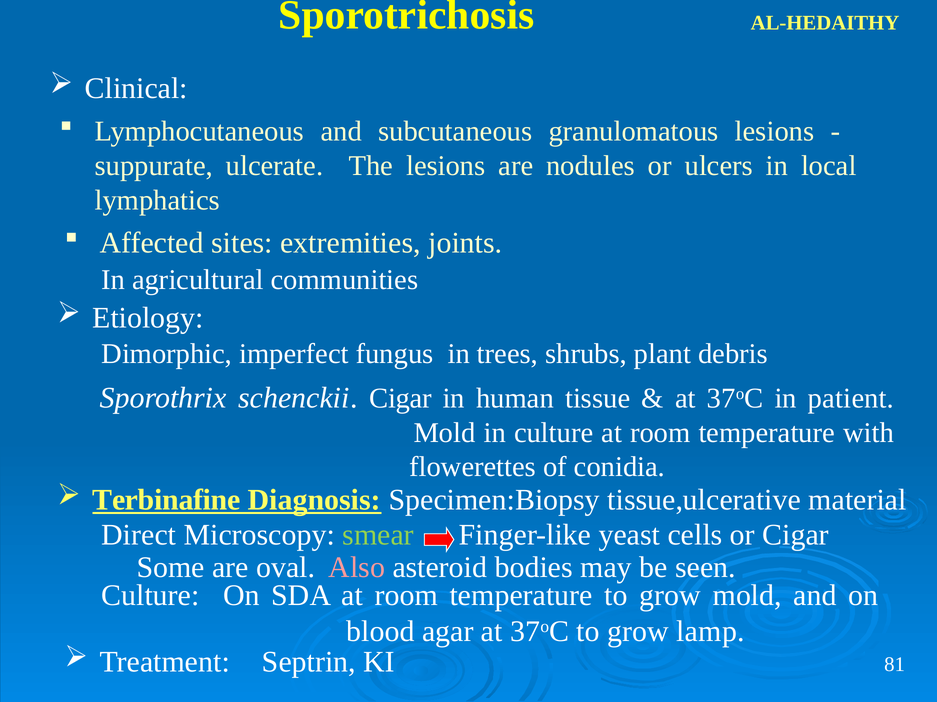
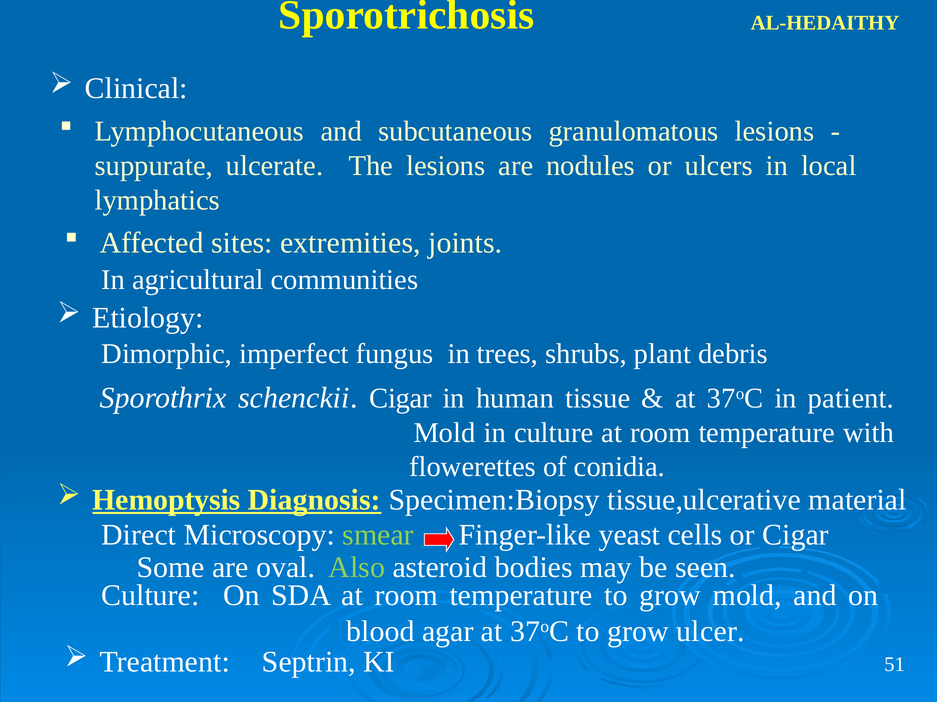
Terbinafine: Terbinafine -> Hemoptysis (166, 500)
Also colour: pink -> light green (357, 568)
lamp: lamp -> ulcer (711, 632)
81: 81 -> 51 (895, 665)
